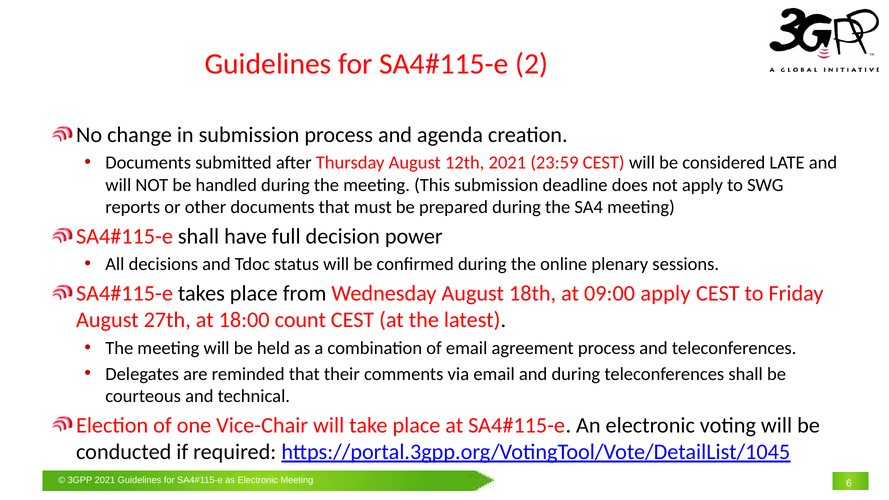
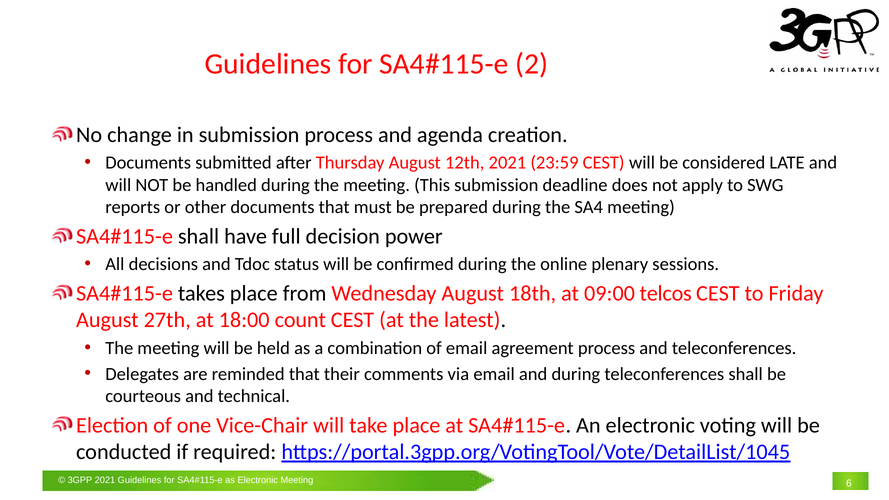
09:00 apply: apply -> telcos (666, 293)
